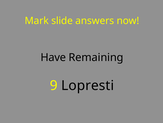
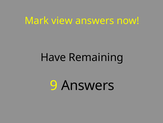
slide: slide -> view (62, 21)
9 Lopresti: Lopresti -> Answers (88, 85)
